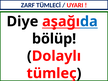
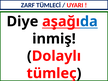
bölüp: bölüp -> inmiş (54, 39)
